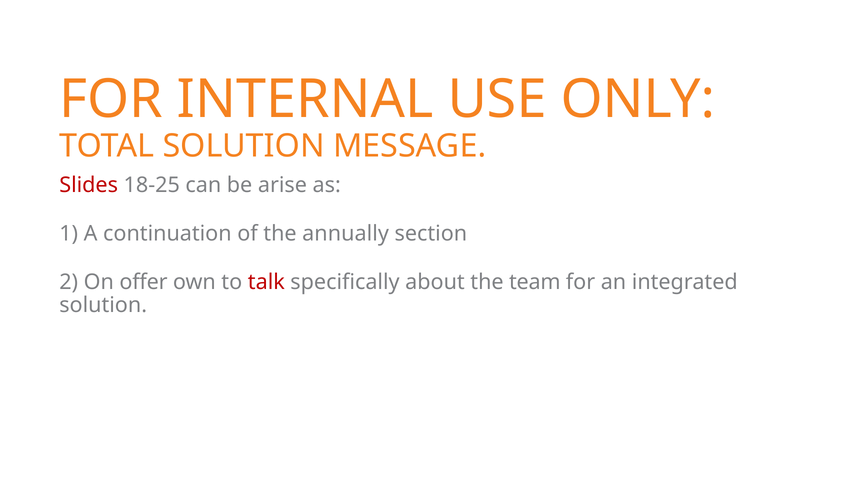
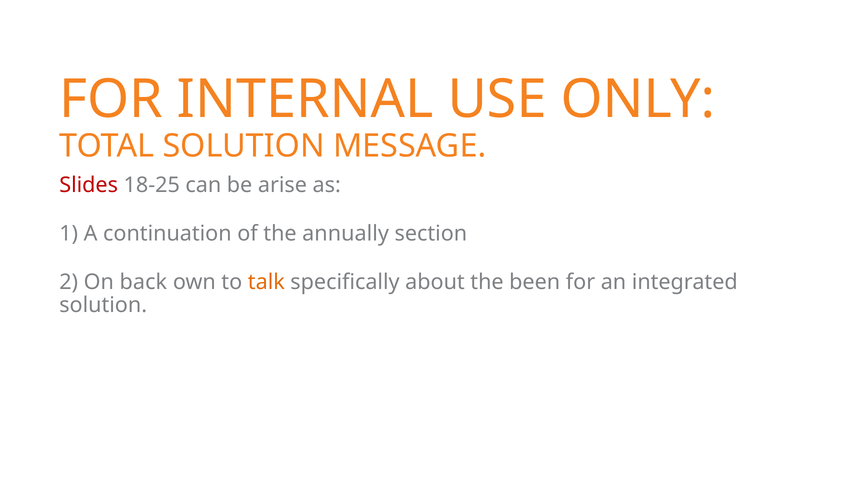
offer: offer -> back (143, 282)
talk colour: red -> orange (266, 282)
team: team -> been (535, 282)
